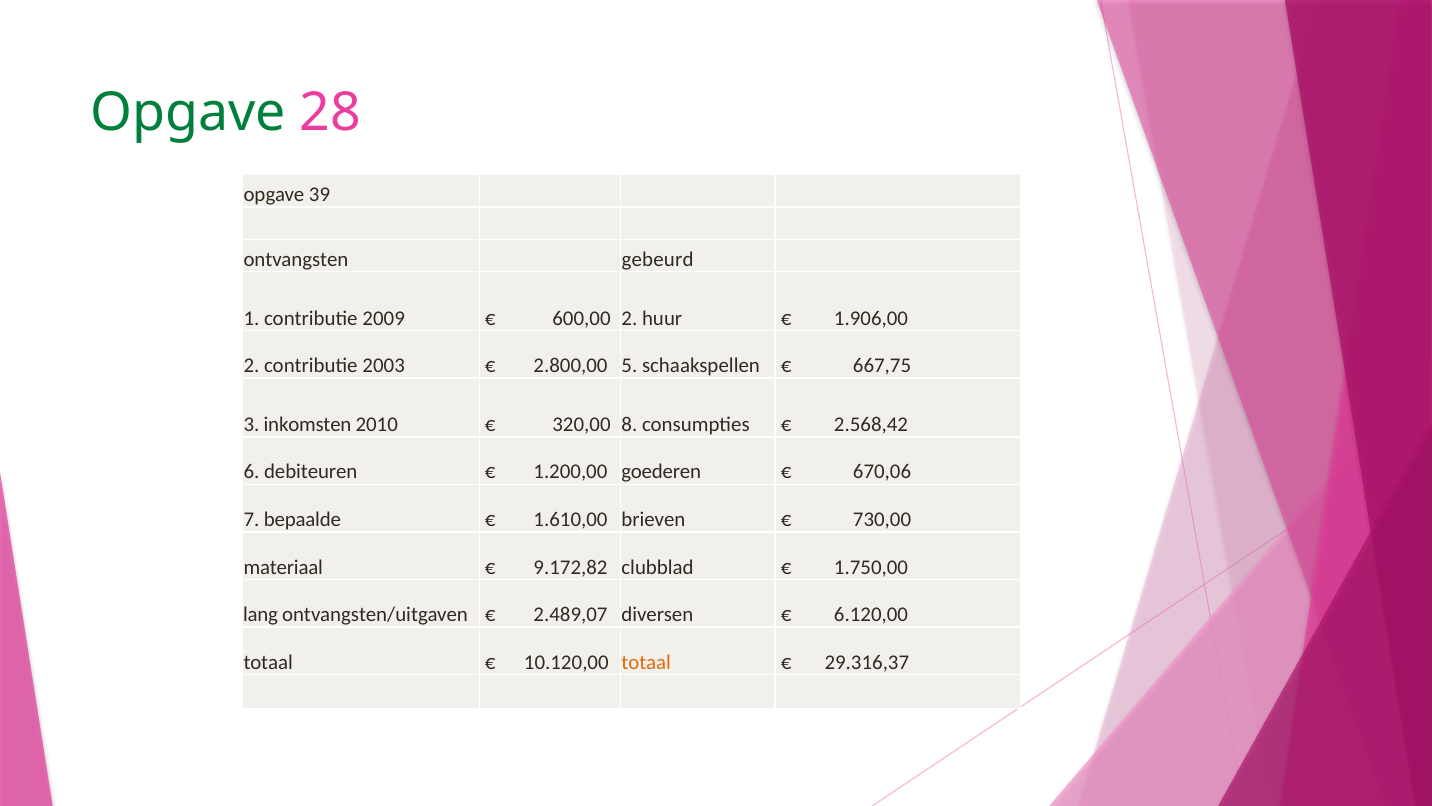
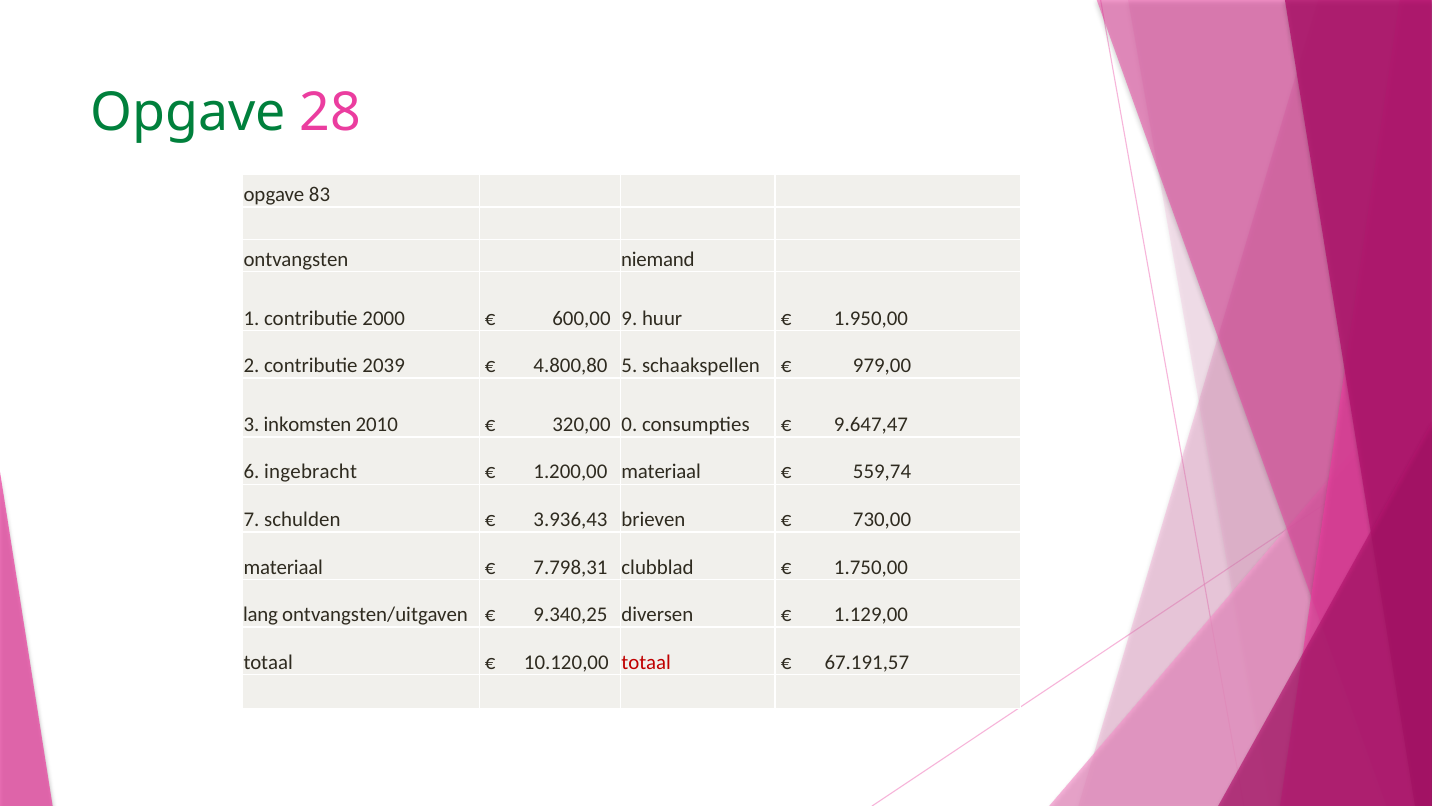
39: 39 -> 83 (320, 194)
gebeurd: gebeurd -> niemand (658, 259)
2009: 2009 -> 2000 (384, 318)
600,00 2: 2 -> 9 (629, 318)
1.906,00: 1.906,00 -> 1.950,00 (871, 318)
2003: 2003 -> 2039 (384, 365)
2.800,00: 2.800,00 -> 4.800,80 (570, 365)
667,75: 667,75 -> 979,00 (882, 365)
8: 8 -> 0 (629, 424)
2.568,42: 2.568,42 -> 9.647,47 (871, 424)
debiteuren: debiteuren -> ingebracht (311, 472)
1.200,00 goederen: goederen -> materiaal (661, 472)
670,06: 670,06 -> 559,74 (882, 472)
bepaalde: bepaalde -> schulden (302, 519)
1.610,00: 1.610,00 -> 3.936,43 (570, 519)
9.172,82: 9.172,82 -> 7.798,31 (570, 567)
2.489,07: 2.489,07 -> 9.340,25 (570, 614)
6.120,00: 6.120,00 -> 1.129,00 (871, 614)
totaal colour: orange -> red (646, 662)
29.316,37: 29.316,37 -> 67.191,57 (867, 662)
